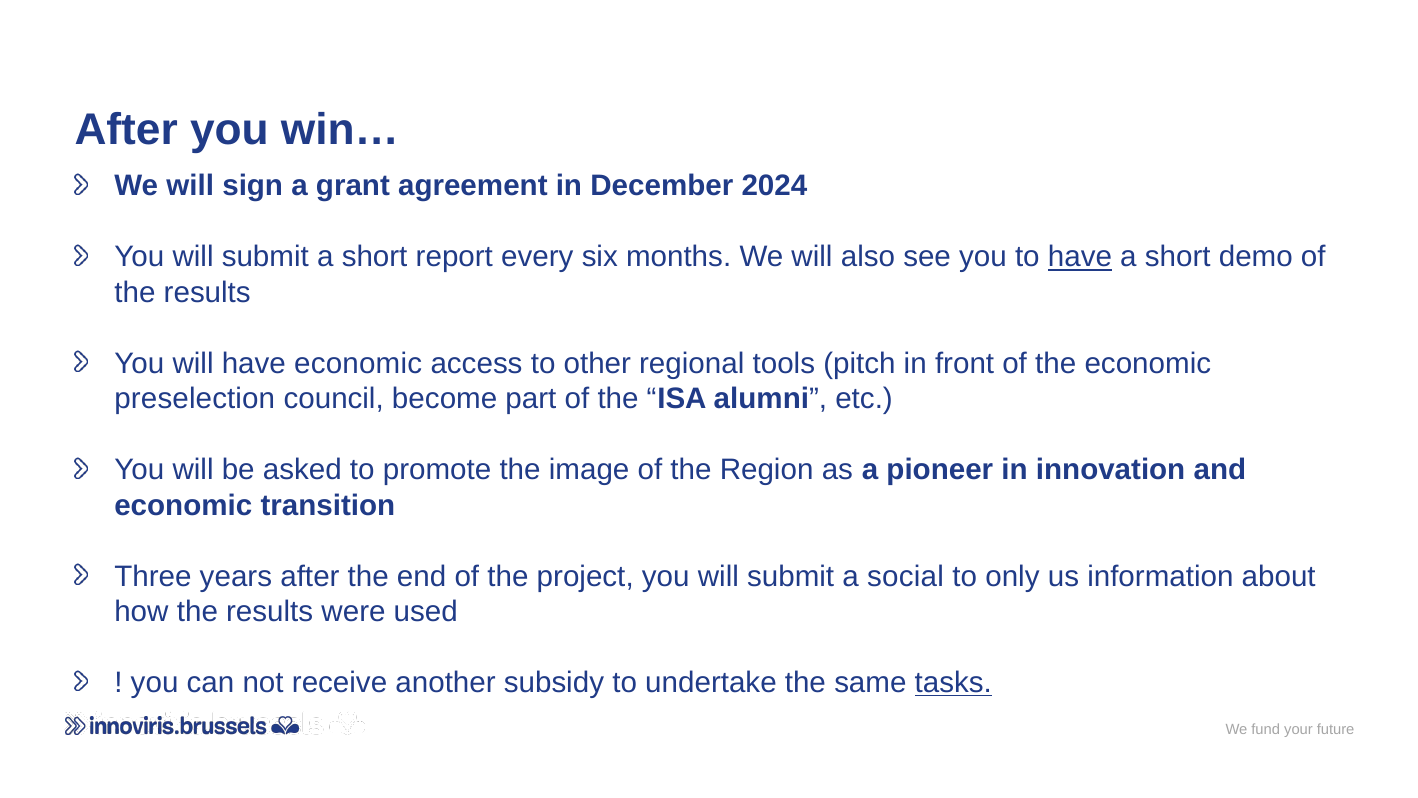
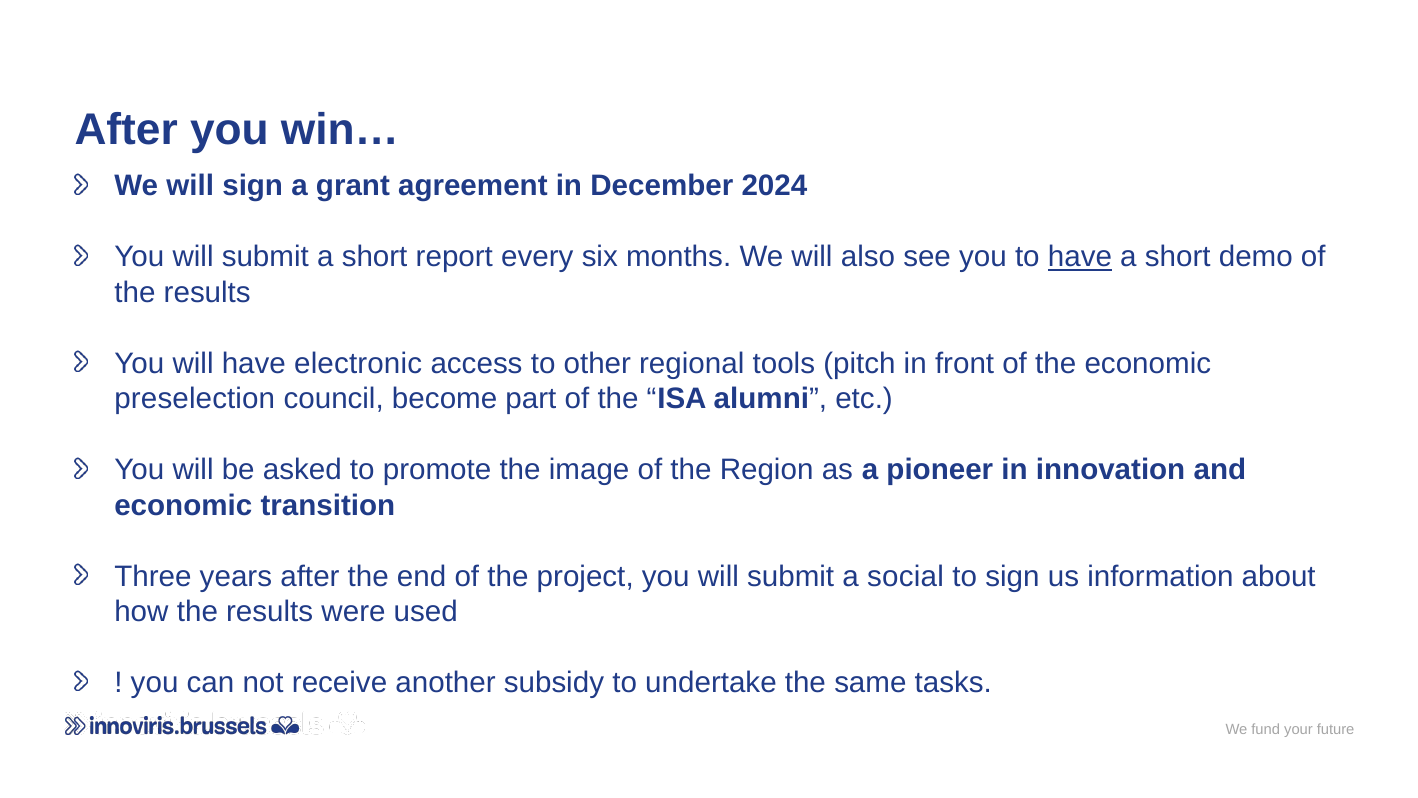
have economic: economic -> electronic (358, 363)
to only: only -> sign (1012, 576)
tasks underline: present -> none (953, 682)
